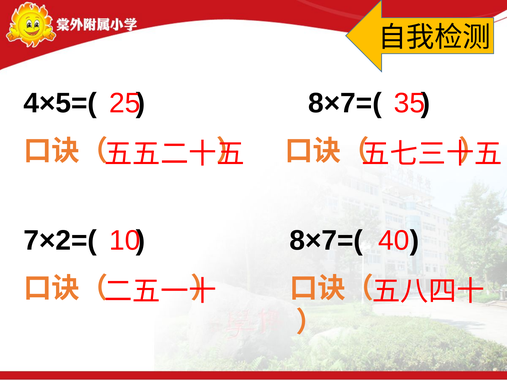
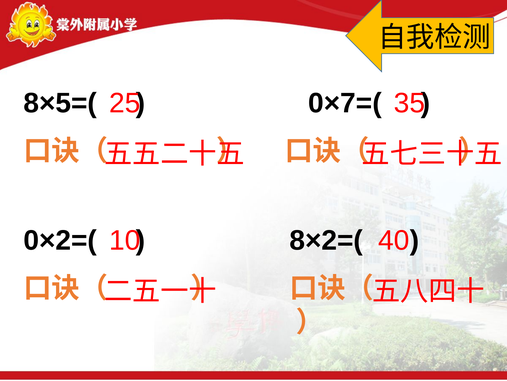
4×5=(: 4×5=( -> 8×5=( (60, 103)
8×7=(: 8×7=( -> 0×7=( (345, 103)
7×2=(: 7×2=( -> 0×2=( (60, 240)
8×7=(: 8×7=( -> 8×2=( (326, 240)
